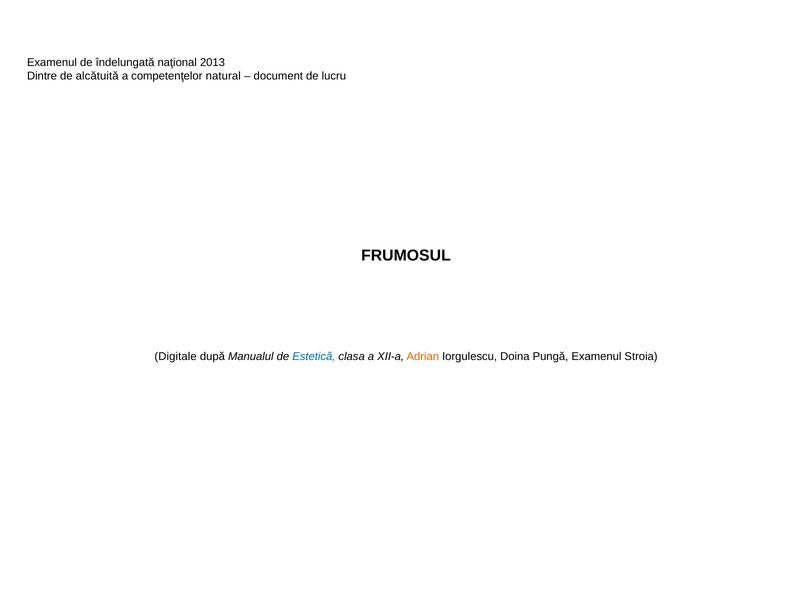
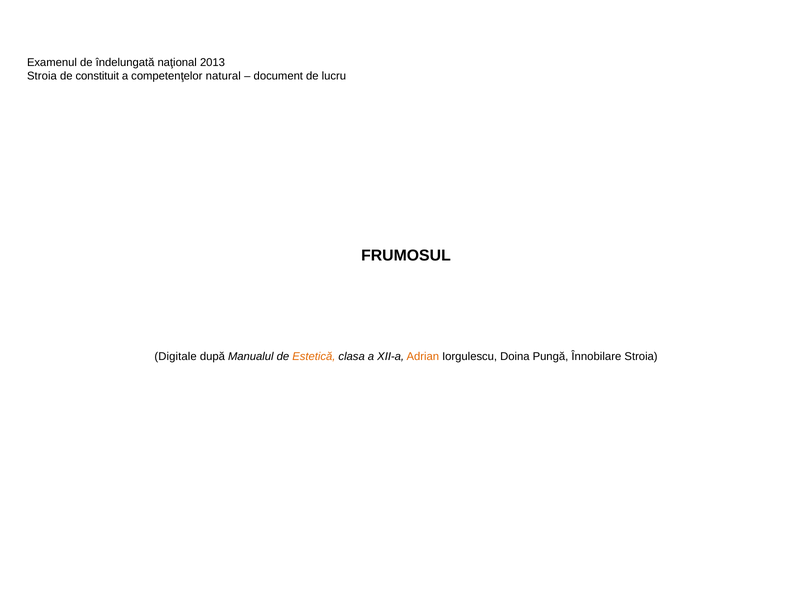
Dintre: Dintre -> Stroia (42, 76)
alcătuită: alcătuită -> constituit (97, 76)
Estetică colour: blue -> orange (314, 357)
Pungă Examenul: Examenul -> Înnobilare (596, 357)
